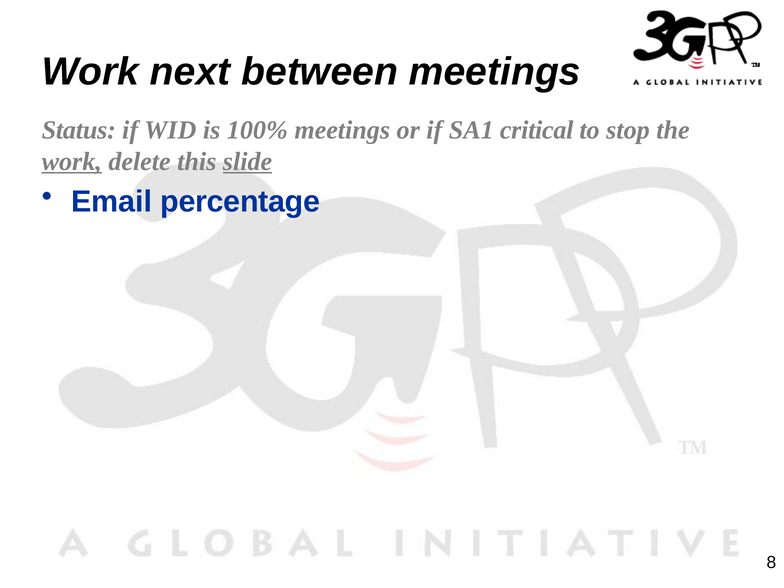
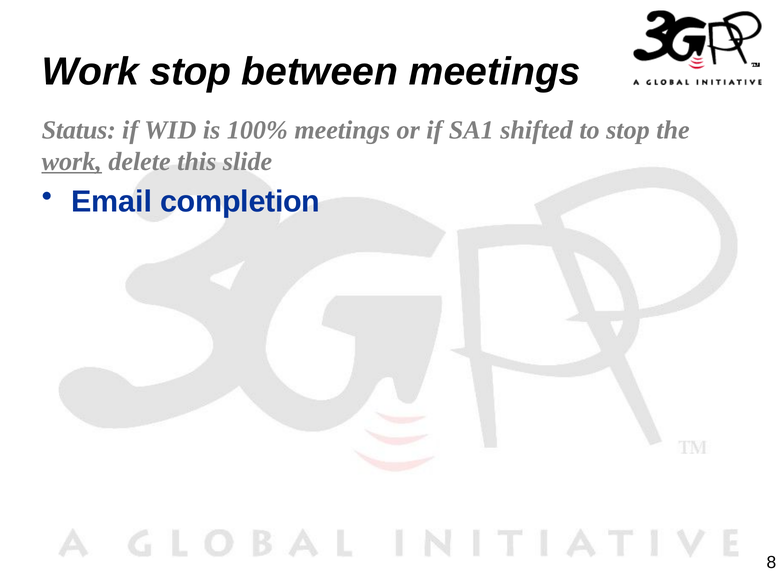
Work next: next -> stop (190, 72)
critical: critical -> shifted (537, 130)
slide underline: present -> none (248, 161)
percentage: percentage -> completion (240, 202)
